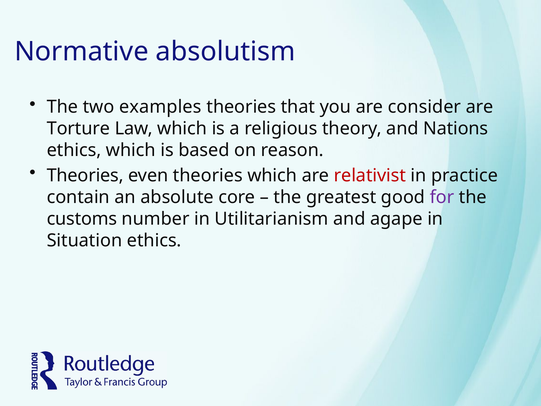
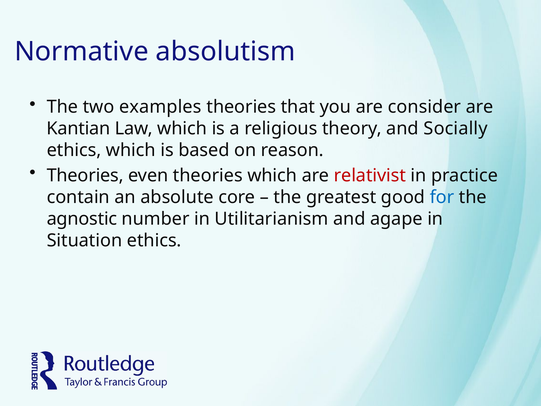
Torture: Torture -> Kantian (78, 129)
Nations: Nations -> Socially (456, 129)
for colour: purple -> blue (442, 197)
customs: customs -> agnostic (82, 219)
